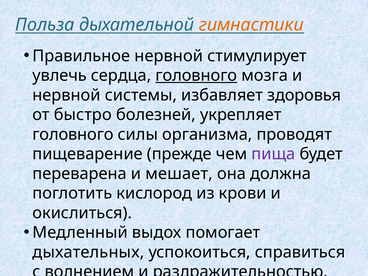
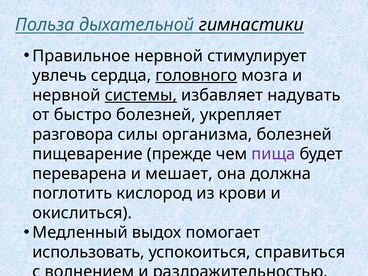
гимнастики colour: orange -> black (251, 25)
системы underline: none -> present (141, 95)
здоровья: здоровья -> надувать (304, 95)
головного: головного -> разговора (73, 134)
организма проводят: проводят -> болезней (294, 134)
дыхательных: дыхательных -> использовать (88, 252)
